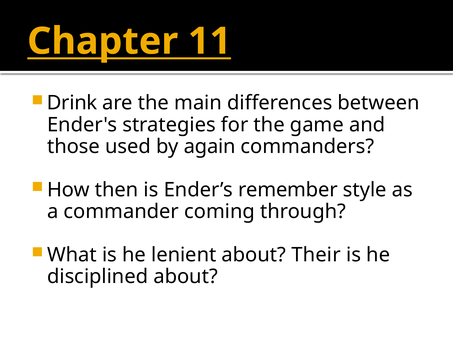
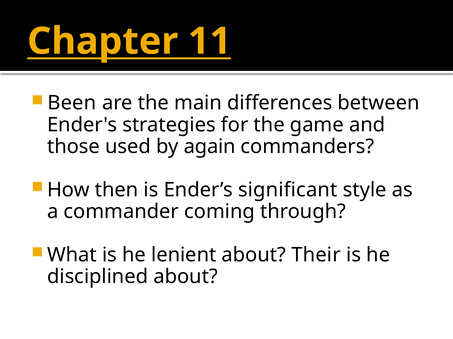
Drink: Drink -> Been (72, 103)
remember: remember -> significant (288, 190)
